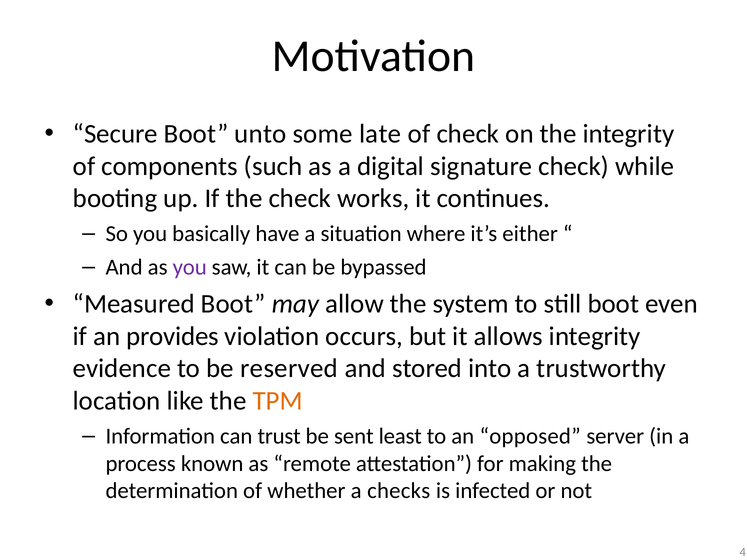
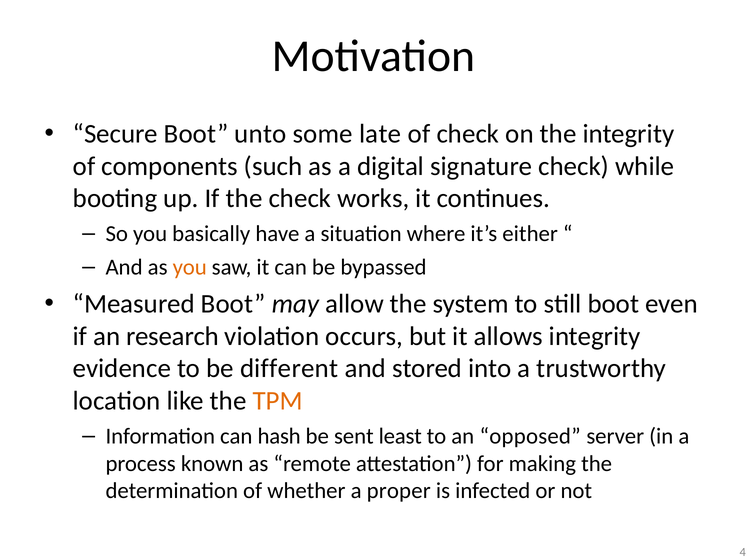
you colour: purple -> orange (190, 267)
provides: provides -> research (173, 336)
reserved: reserved -> different (289, 369)
trust: trust -> hash (279, 436)
checks: checks -> proper (399, 491)
